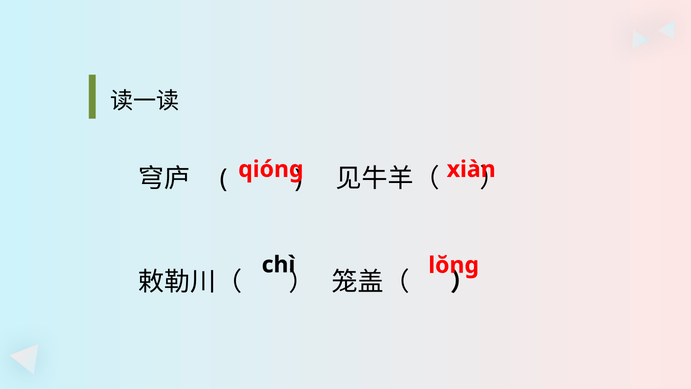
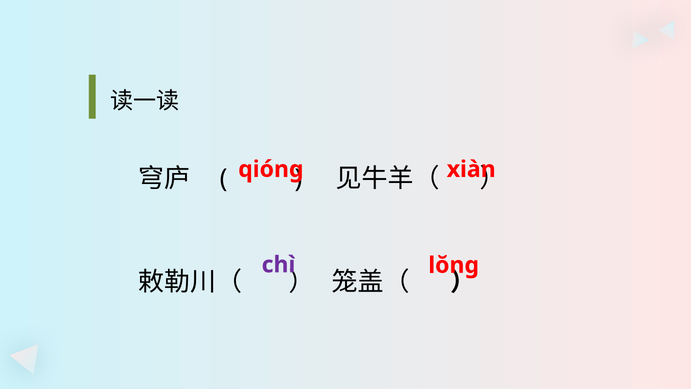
chì colour: black -> purple (278, 265)
